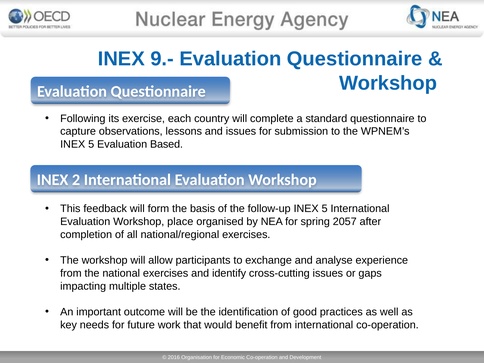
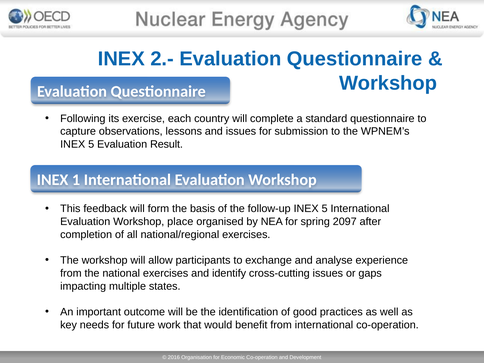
9.-: 9.- -> 2.- (162, 59)
Based: Based -> Result (167, 144)
2: 2 -> 1 (76, 180)
2057: 2057 -> 2097 (345, 222)
